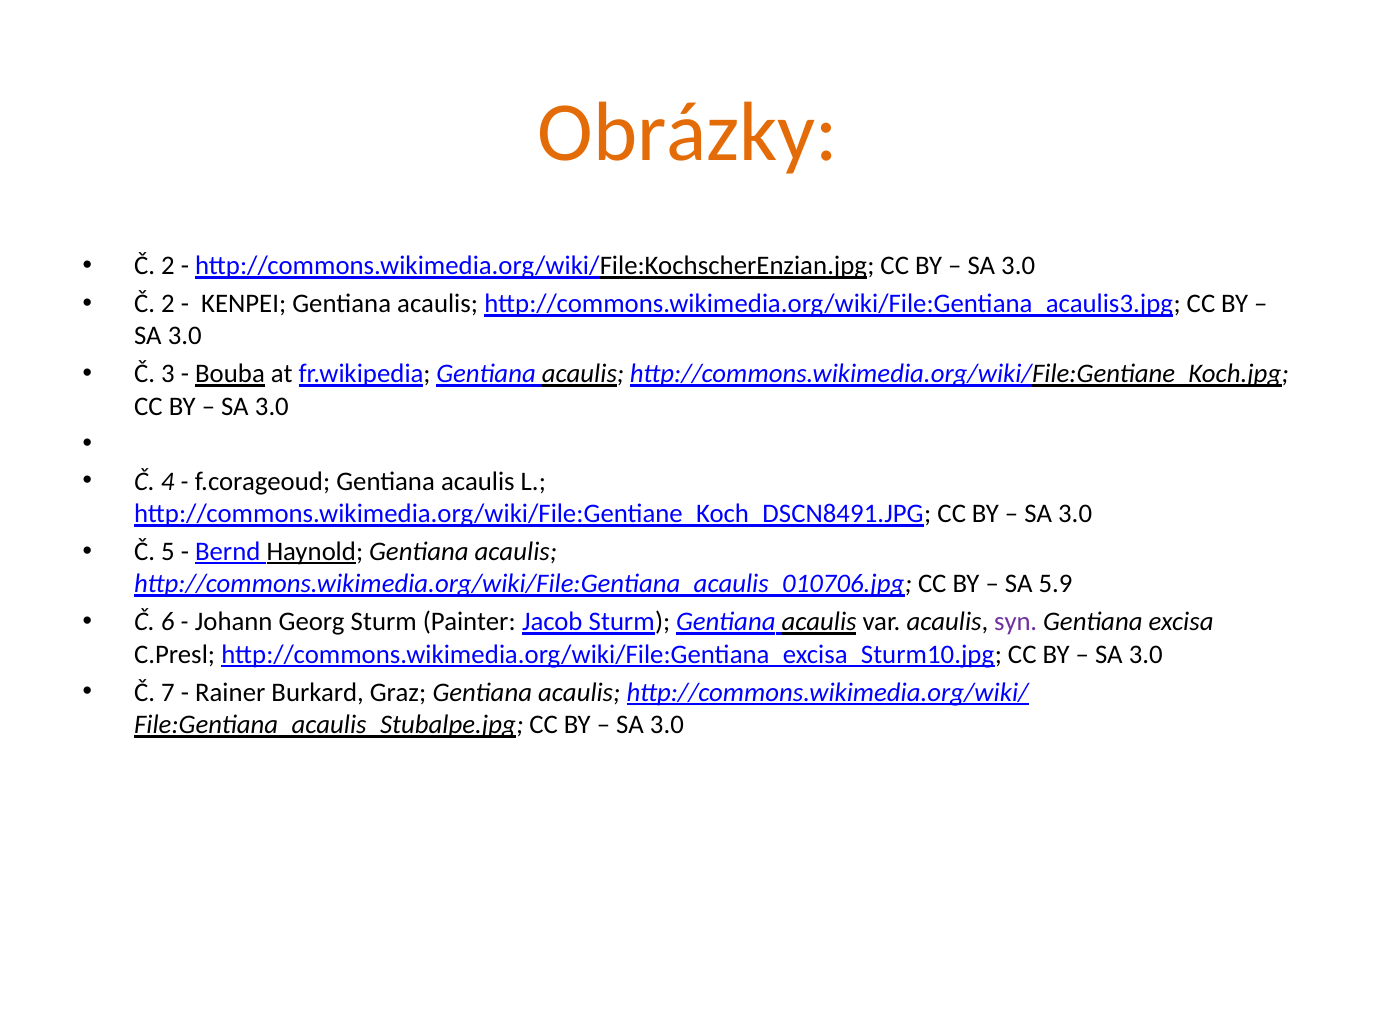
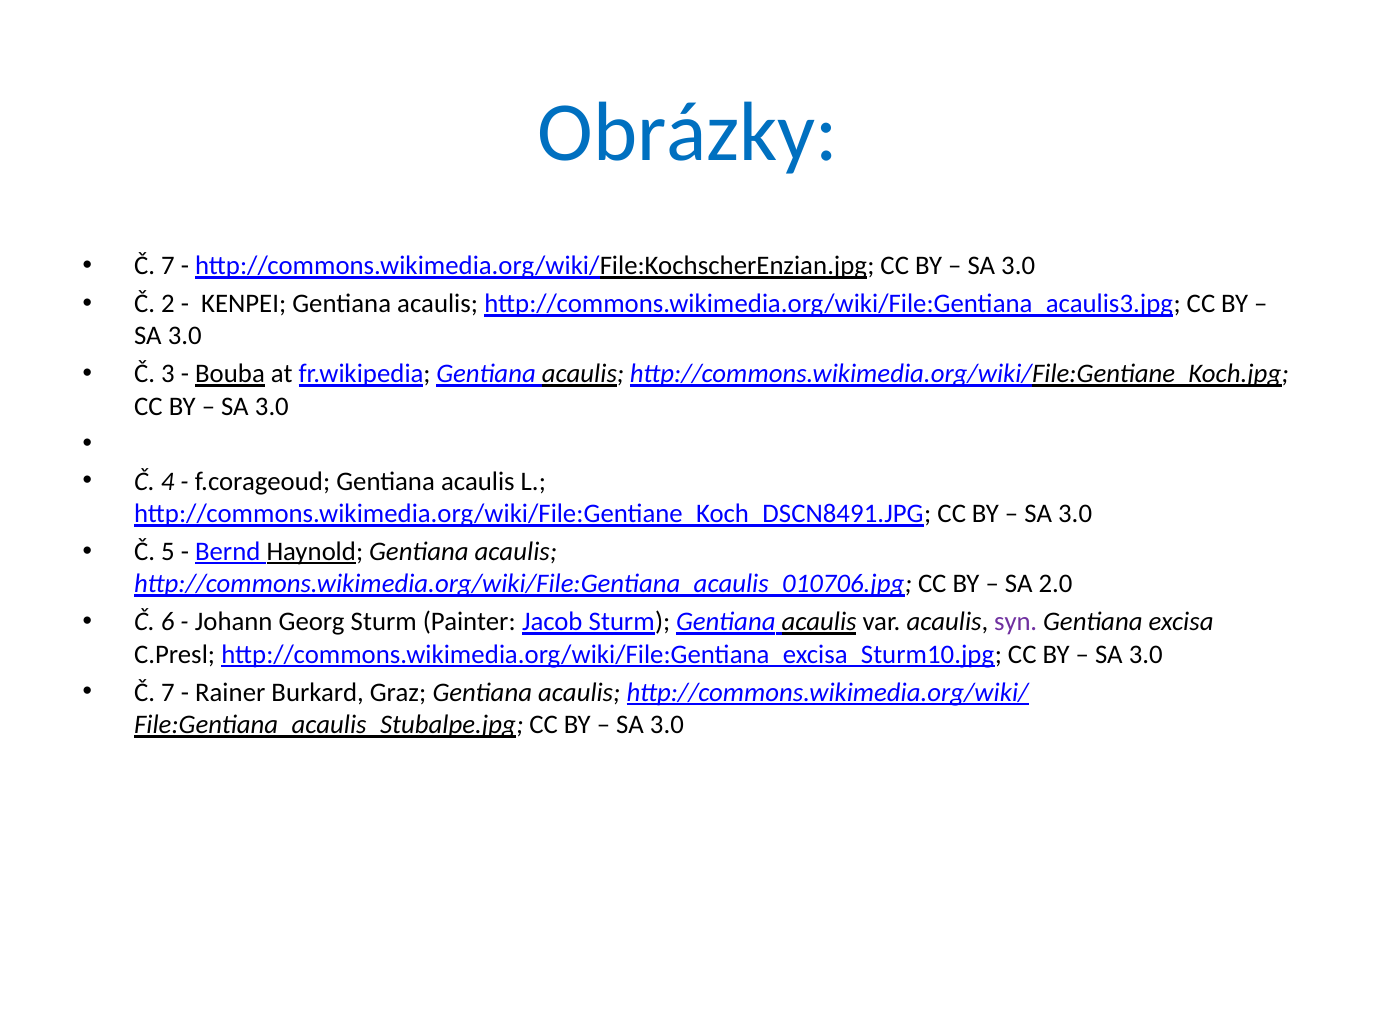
Obrázky colour: orange -> blue (688, 133)
2: 2 -> 7 (168, 266)
5.9: 5.9 -> 2.0 (1056, 584)
